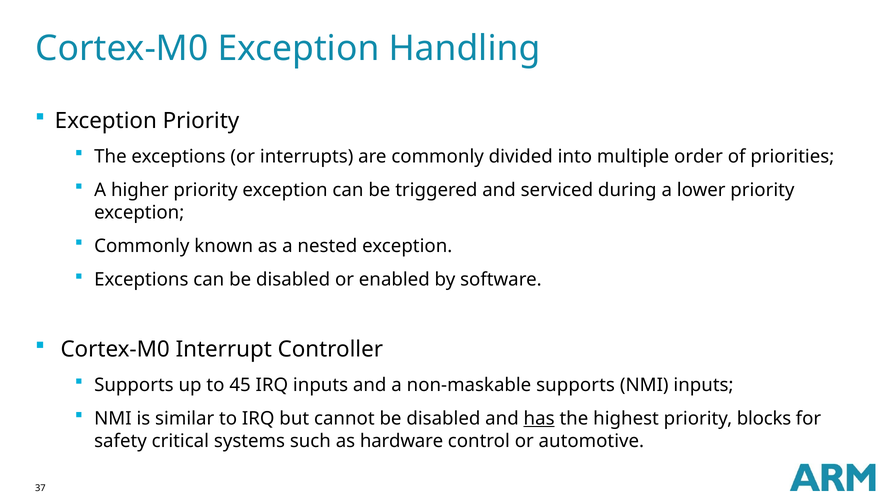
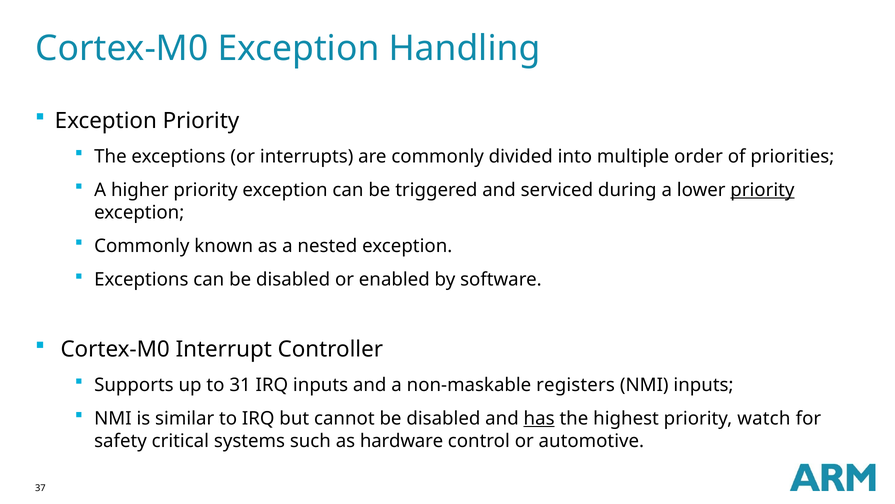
priority underline: none -> present (762, 190)
45: 45 -> 31 (240, 385)
non-maskable supports: supports -> registers (576, 385)
blocks: blocks -> watch (764, 418)
